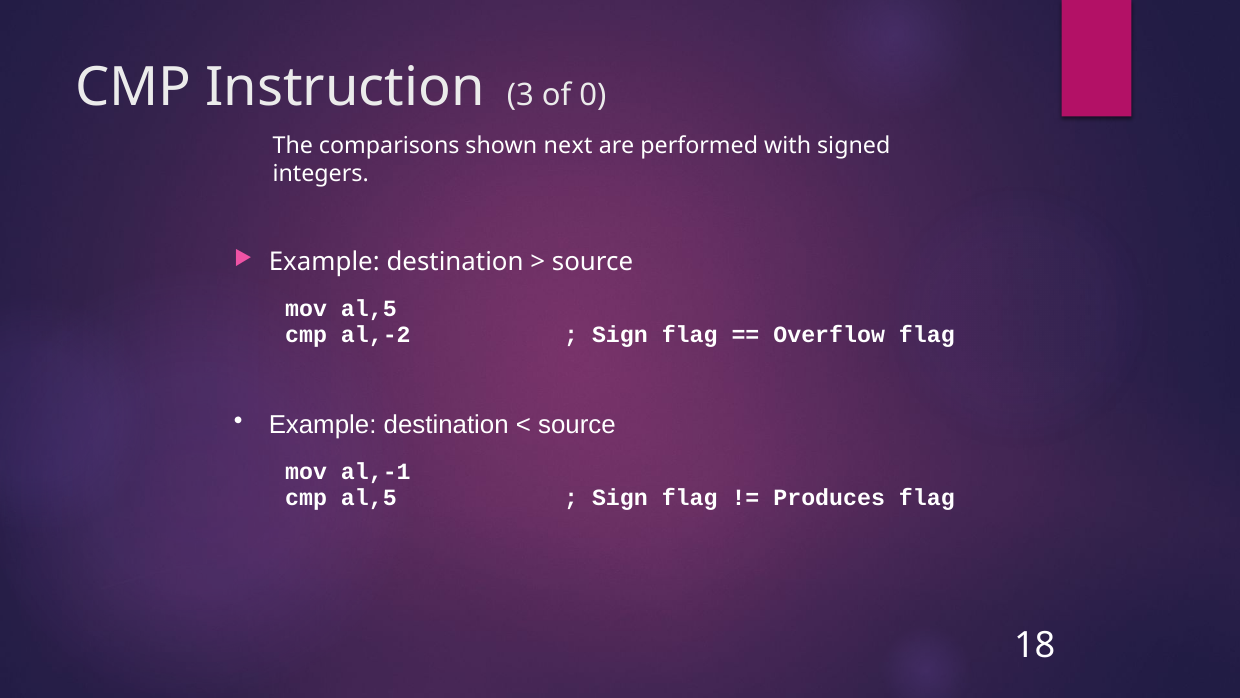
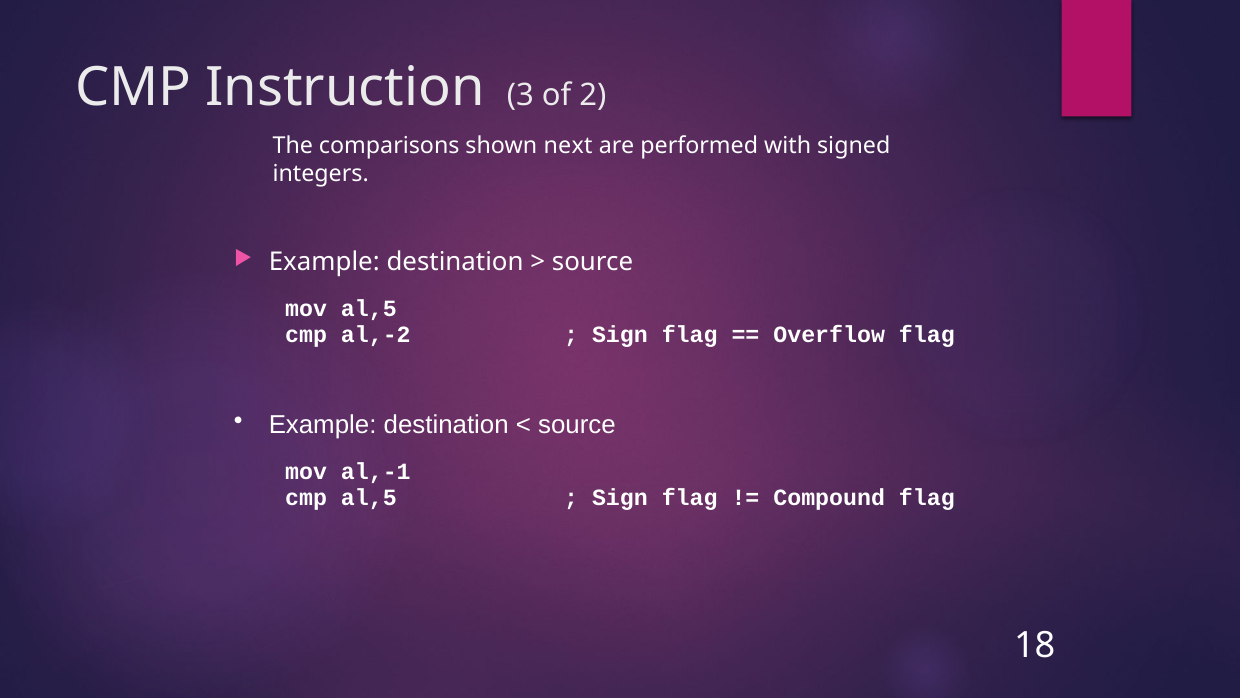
0: 0 -> 2 (593, 95)
Produces: Produces -> Compound (829, 497)
